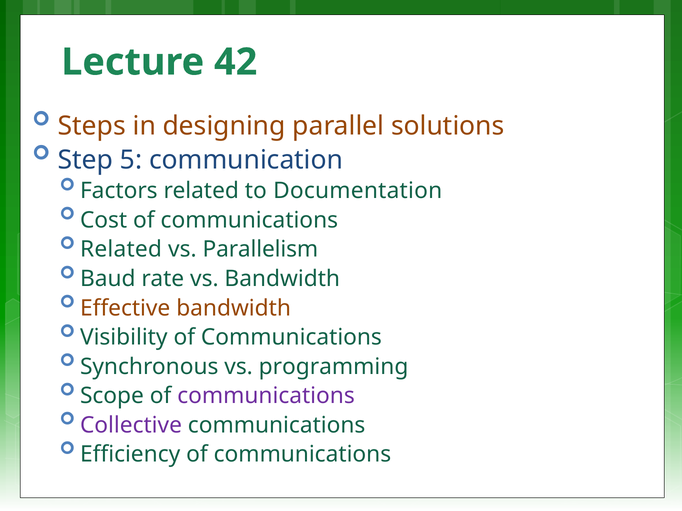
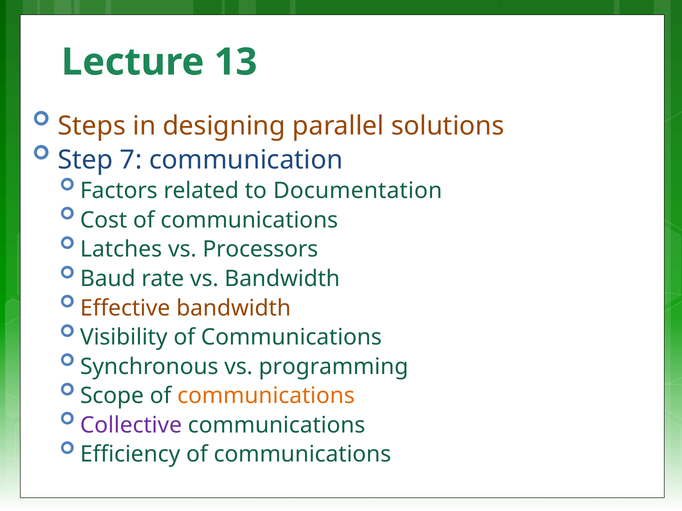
42: 42 -> 13 (236, 62)
5: 5 -> 7 (131, 160)
Related: Related -> Latches (121, 250)
Parallelism: Parallelism -> Processors (260, 250)
communications colour: purple -> orange (266, 396)
